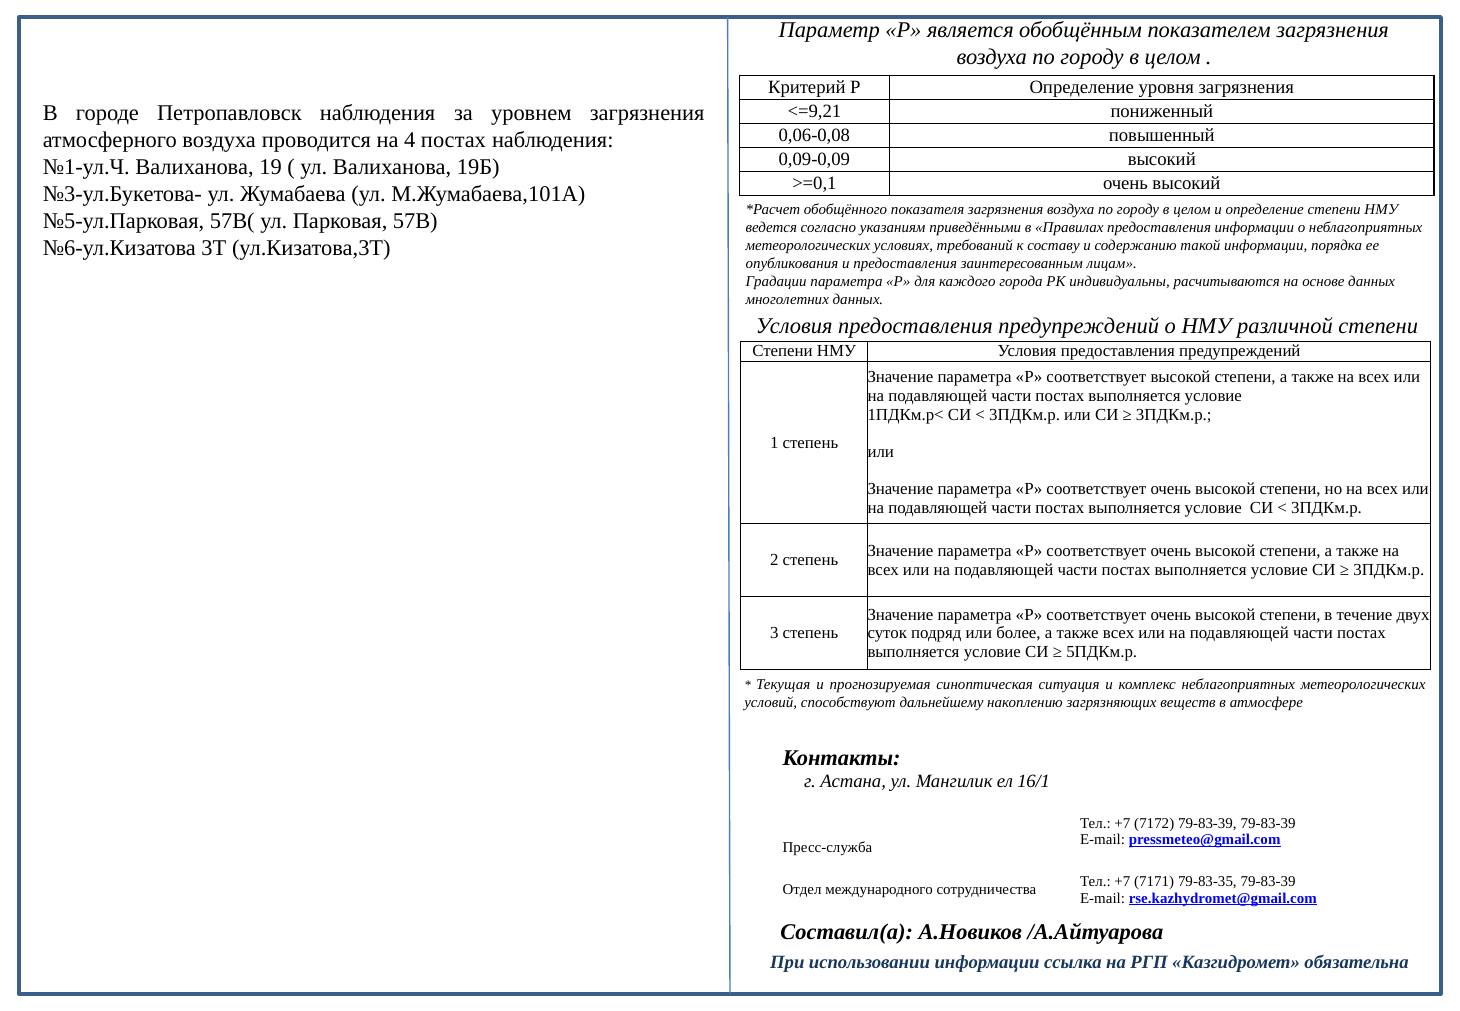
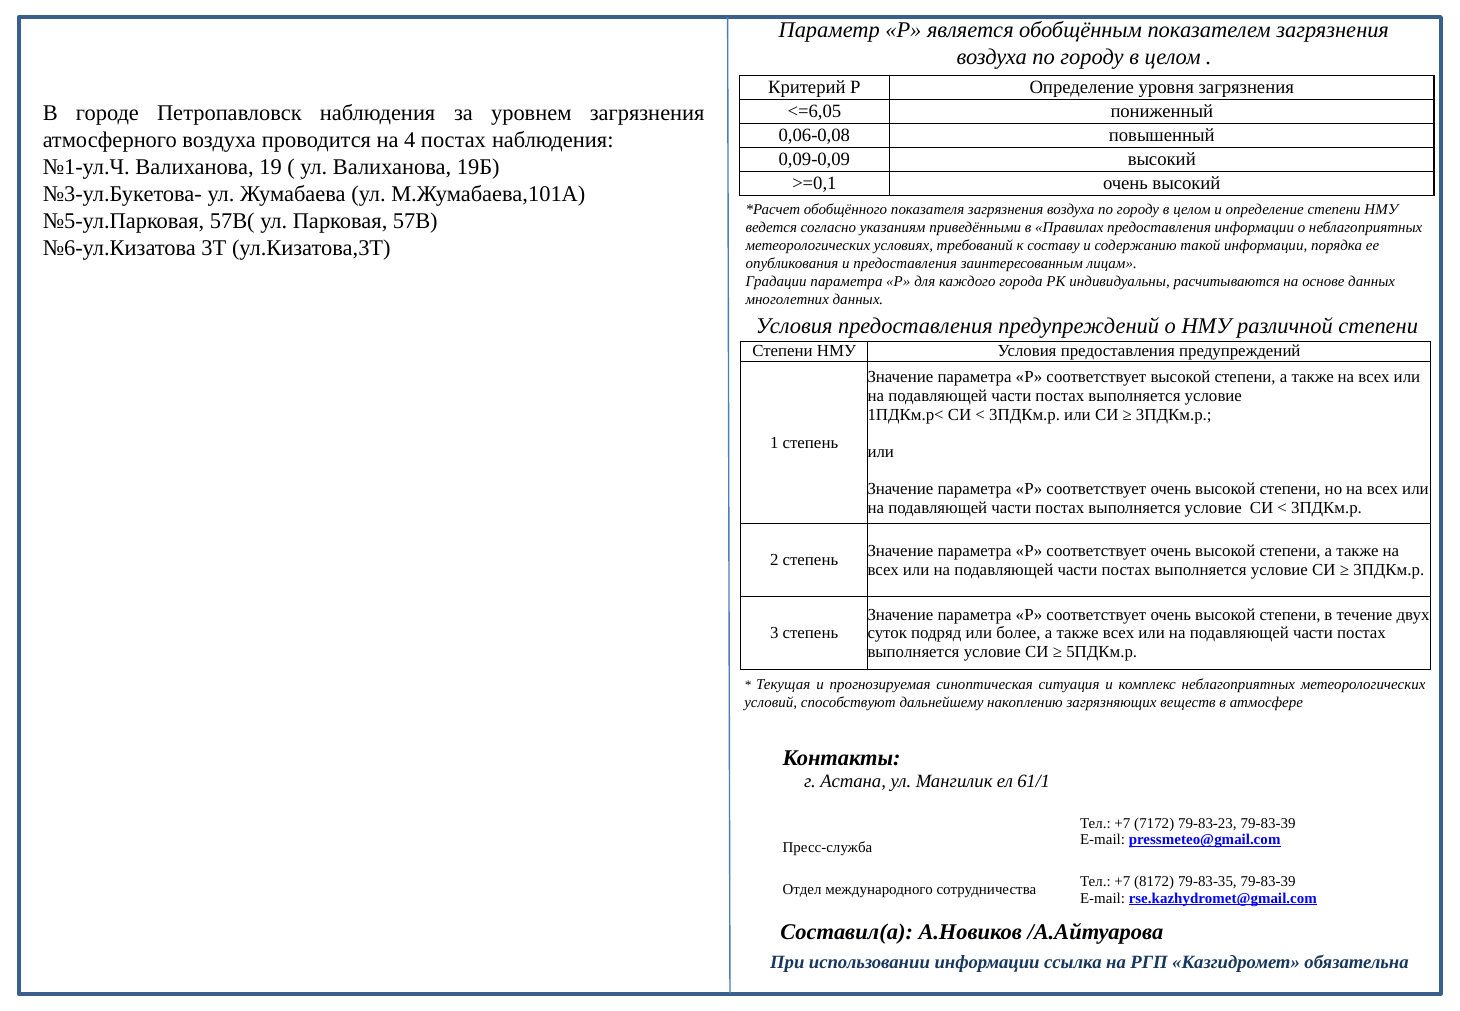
<=9,21: <=9,21 -> <=6,05 (814, 111)
16/1: 16/1 -> 61/1 (1034, 781)
7172 79-83-39: 79-83-39 -> 79-83-23 (1207, 823)
7171: 7171 -> 8172 (1154, 881)
